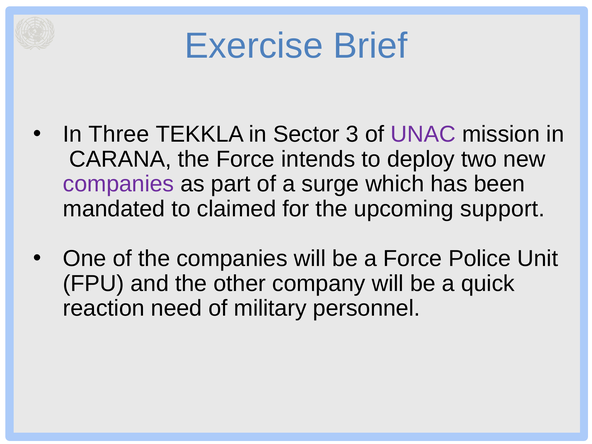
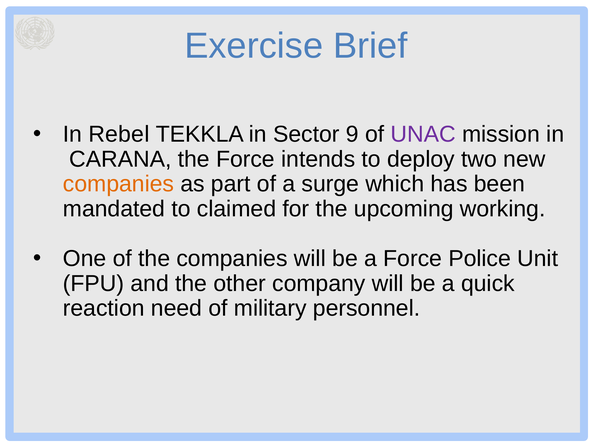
Three: Three -> Rebel (119, 134)
3: 3 -> 9 (352, 134)
companies colour: purple -> orange (119, 184)
support: support -> working (503, 209)
